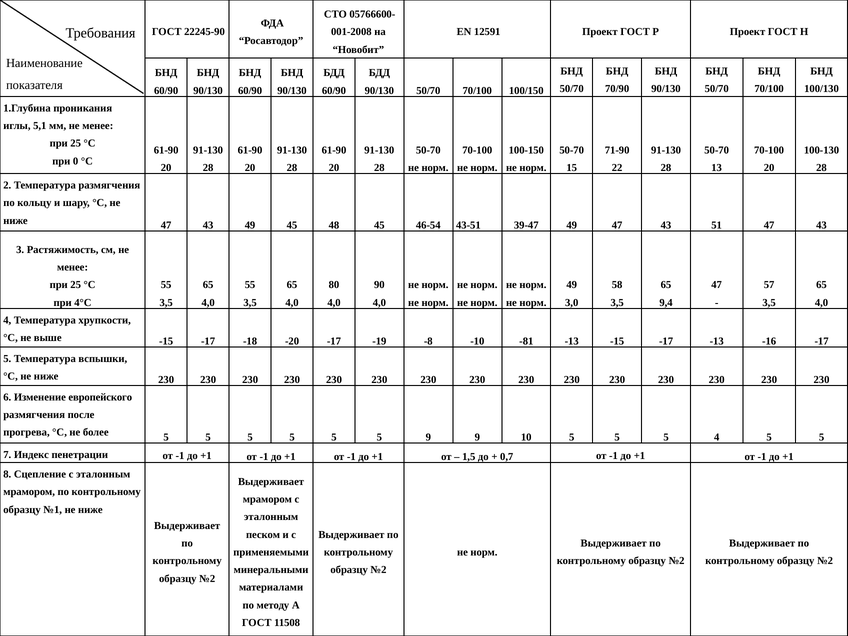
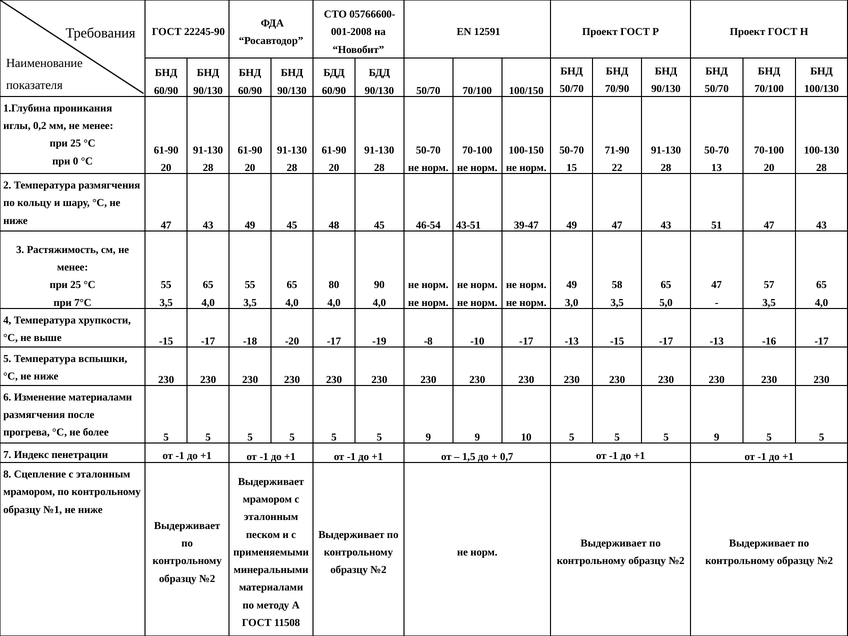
5,1: 5,1 -> 0,2 (40, 126)
4°С: 4°С -> 7°С (83, 303)
9,4: 9,4 -> 5,0 (666, 303)
-10 -81: -81 -> -17 (526, 341)
Изменение европейского: европейского -> материалами (100, 397)
4: 4 -> 9 (717, 437)
